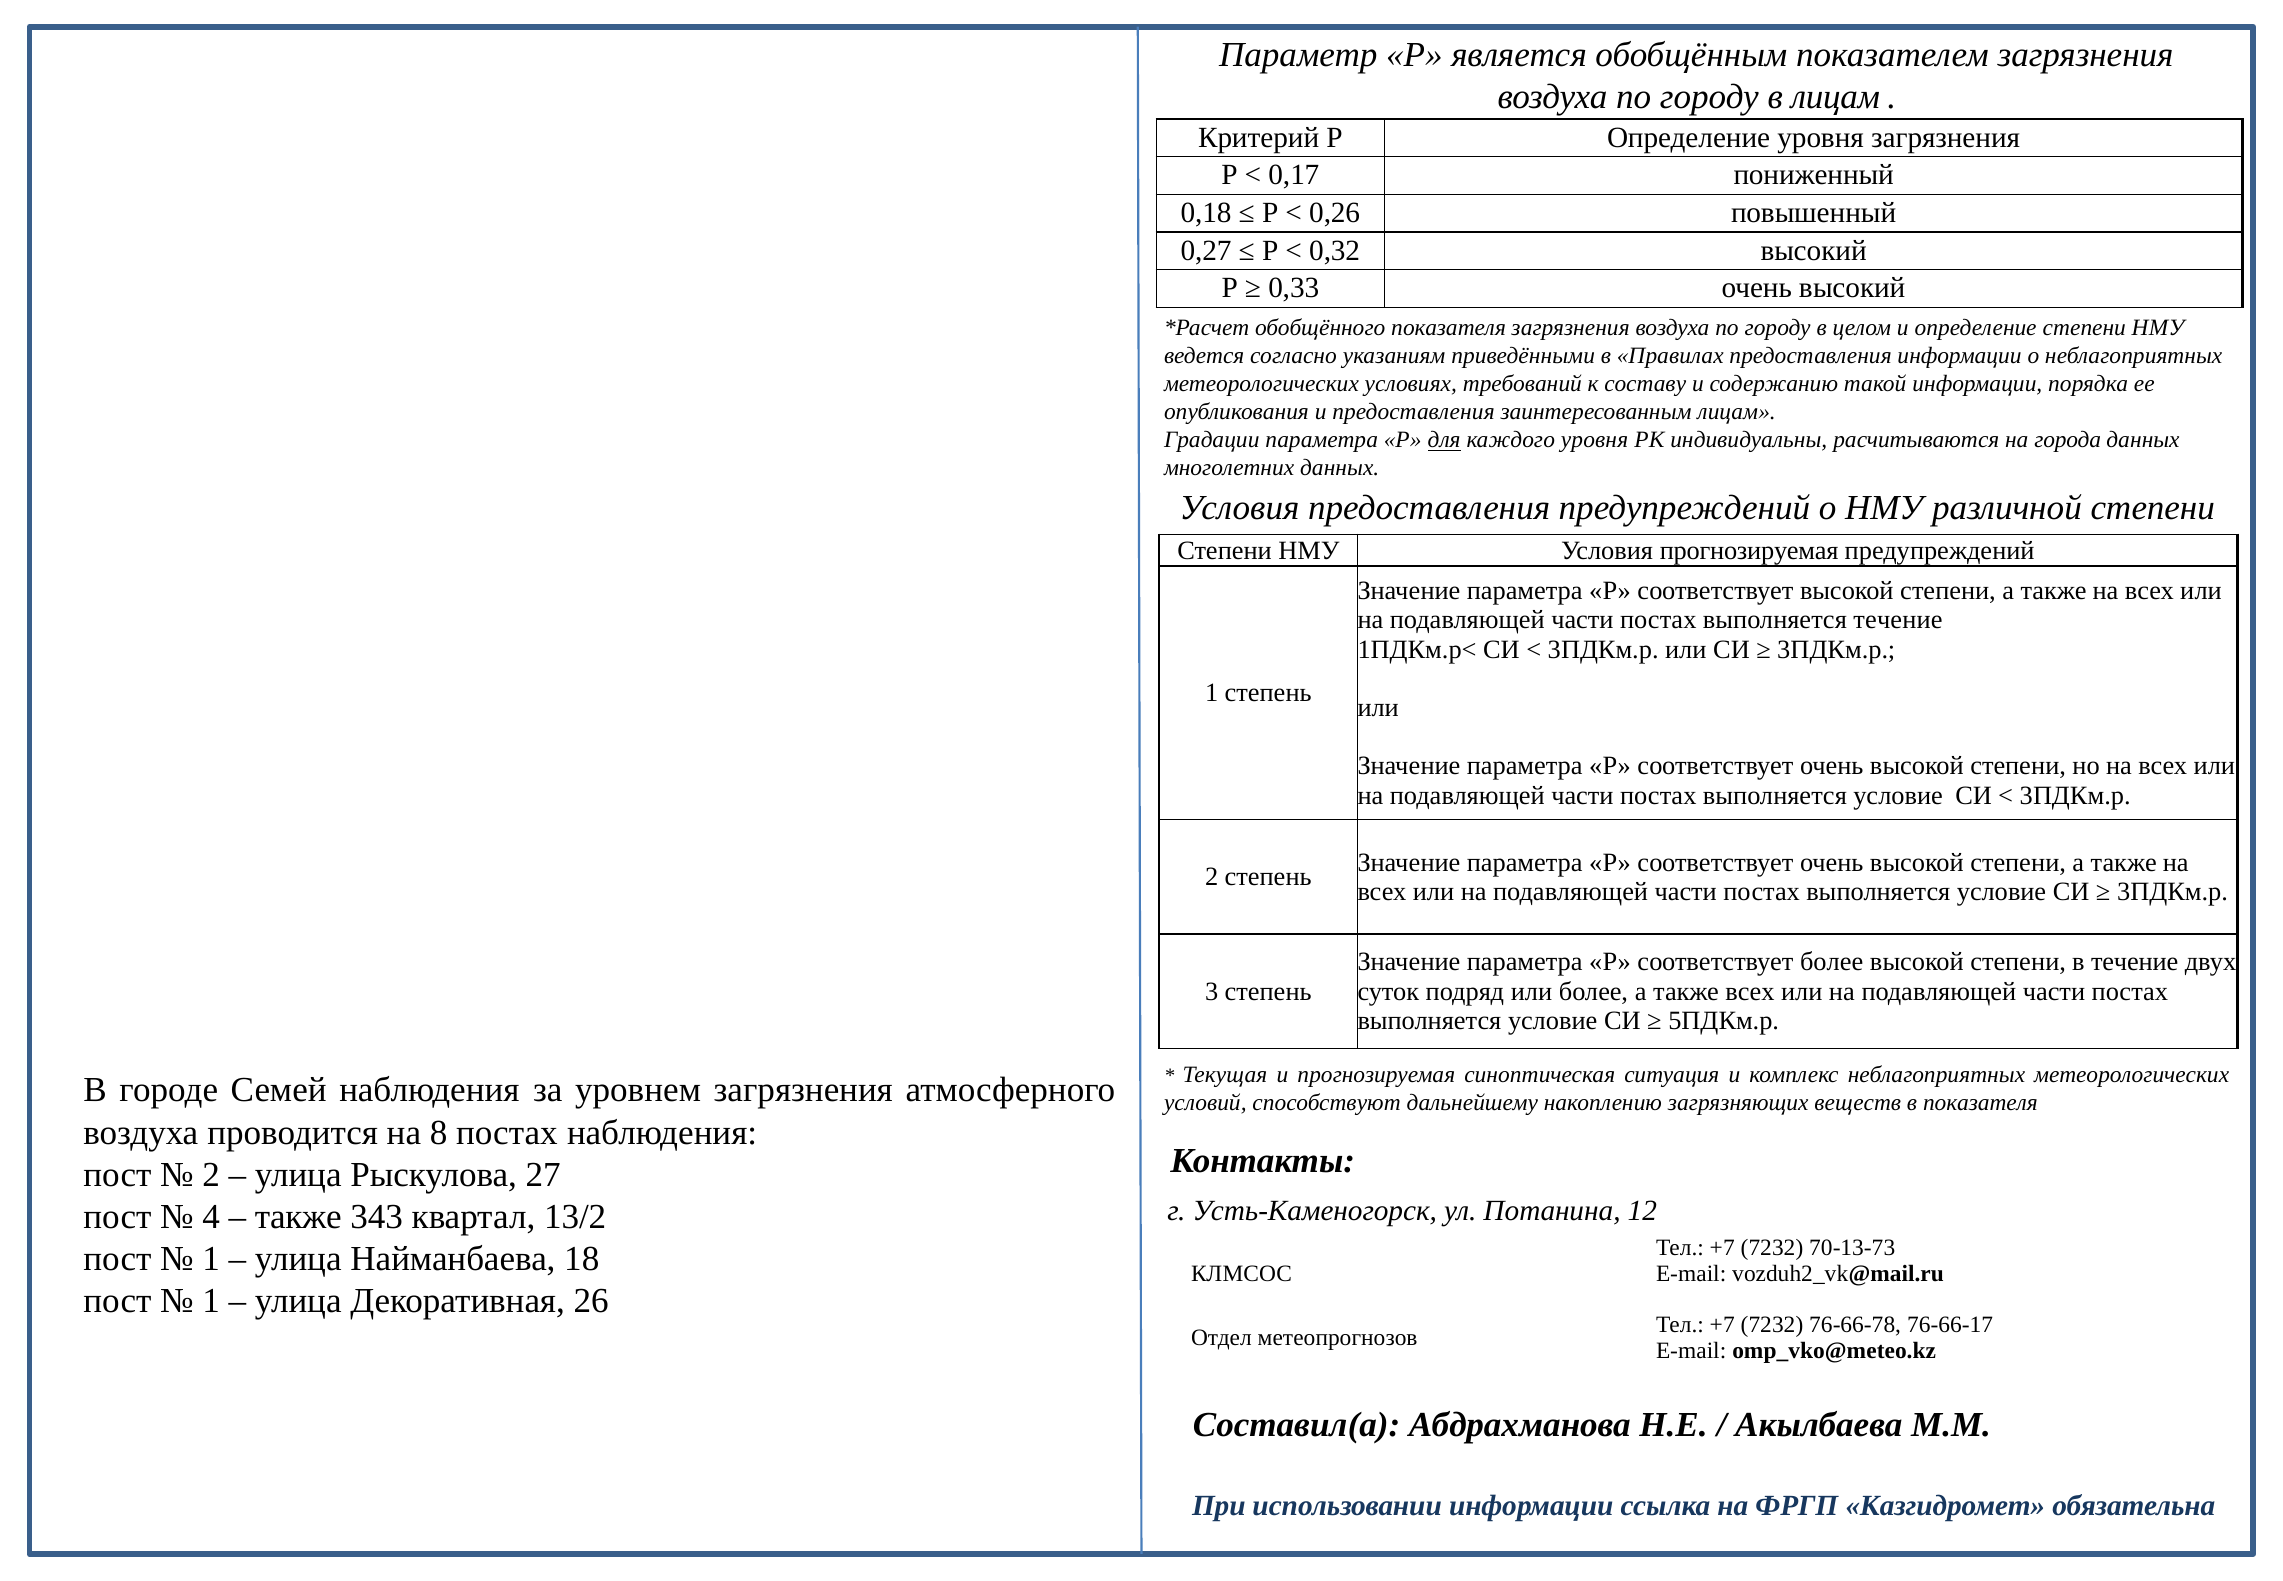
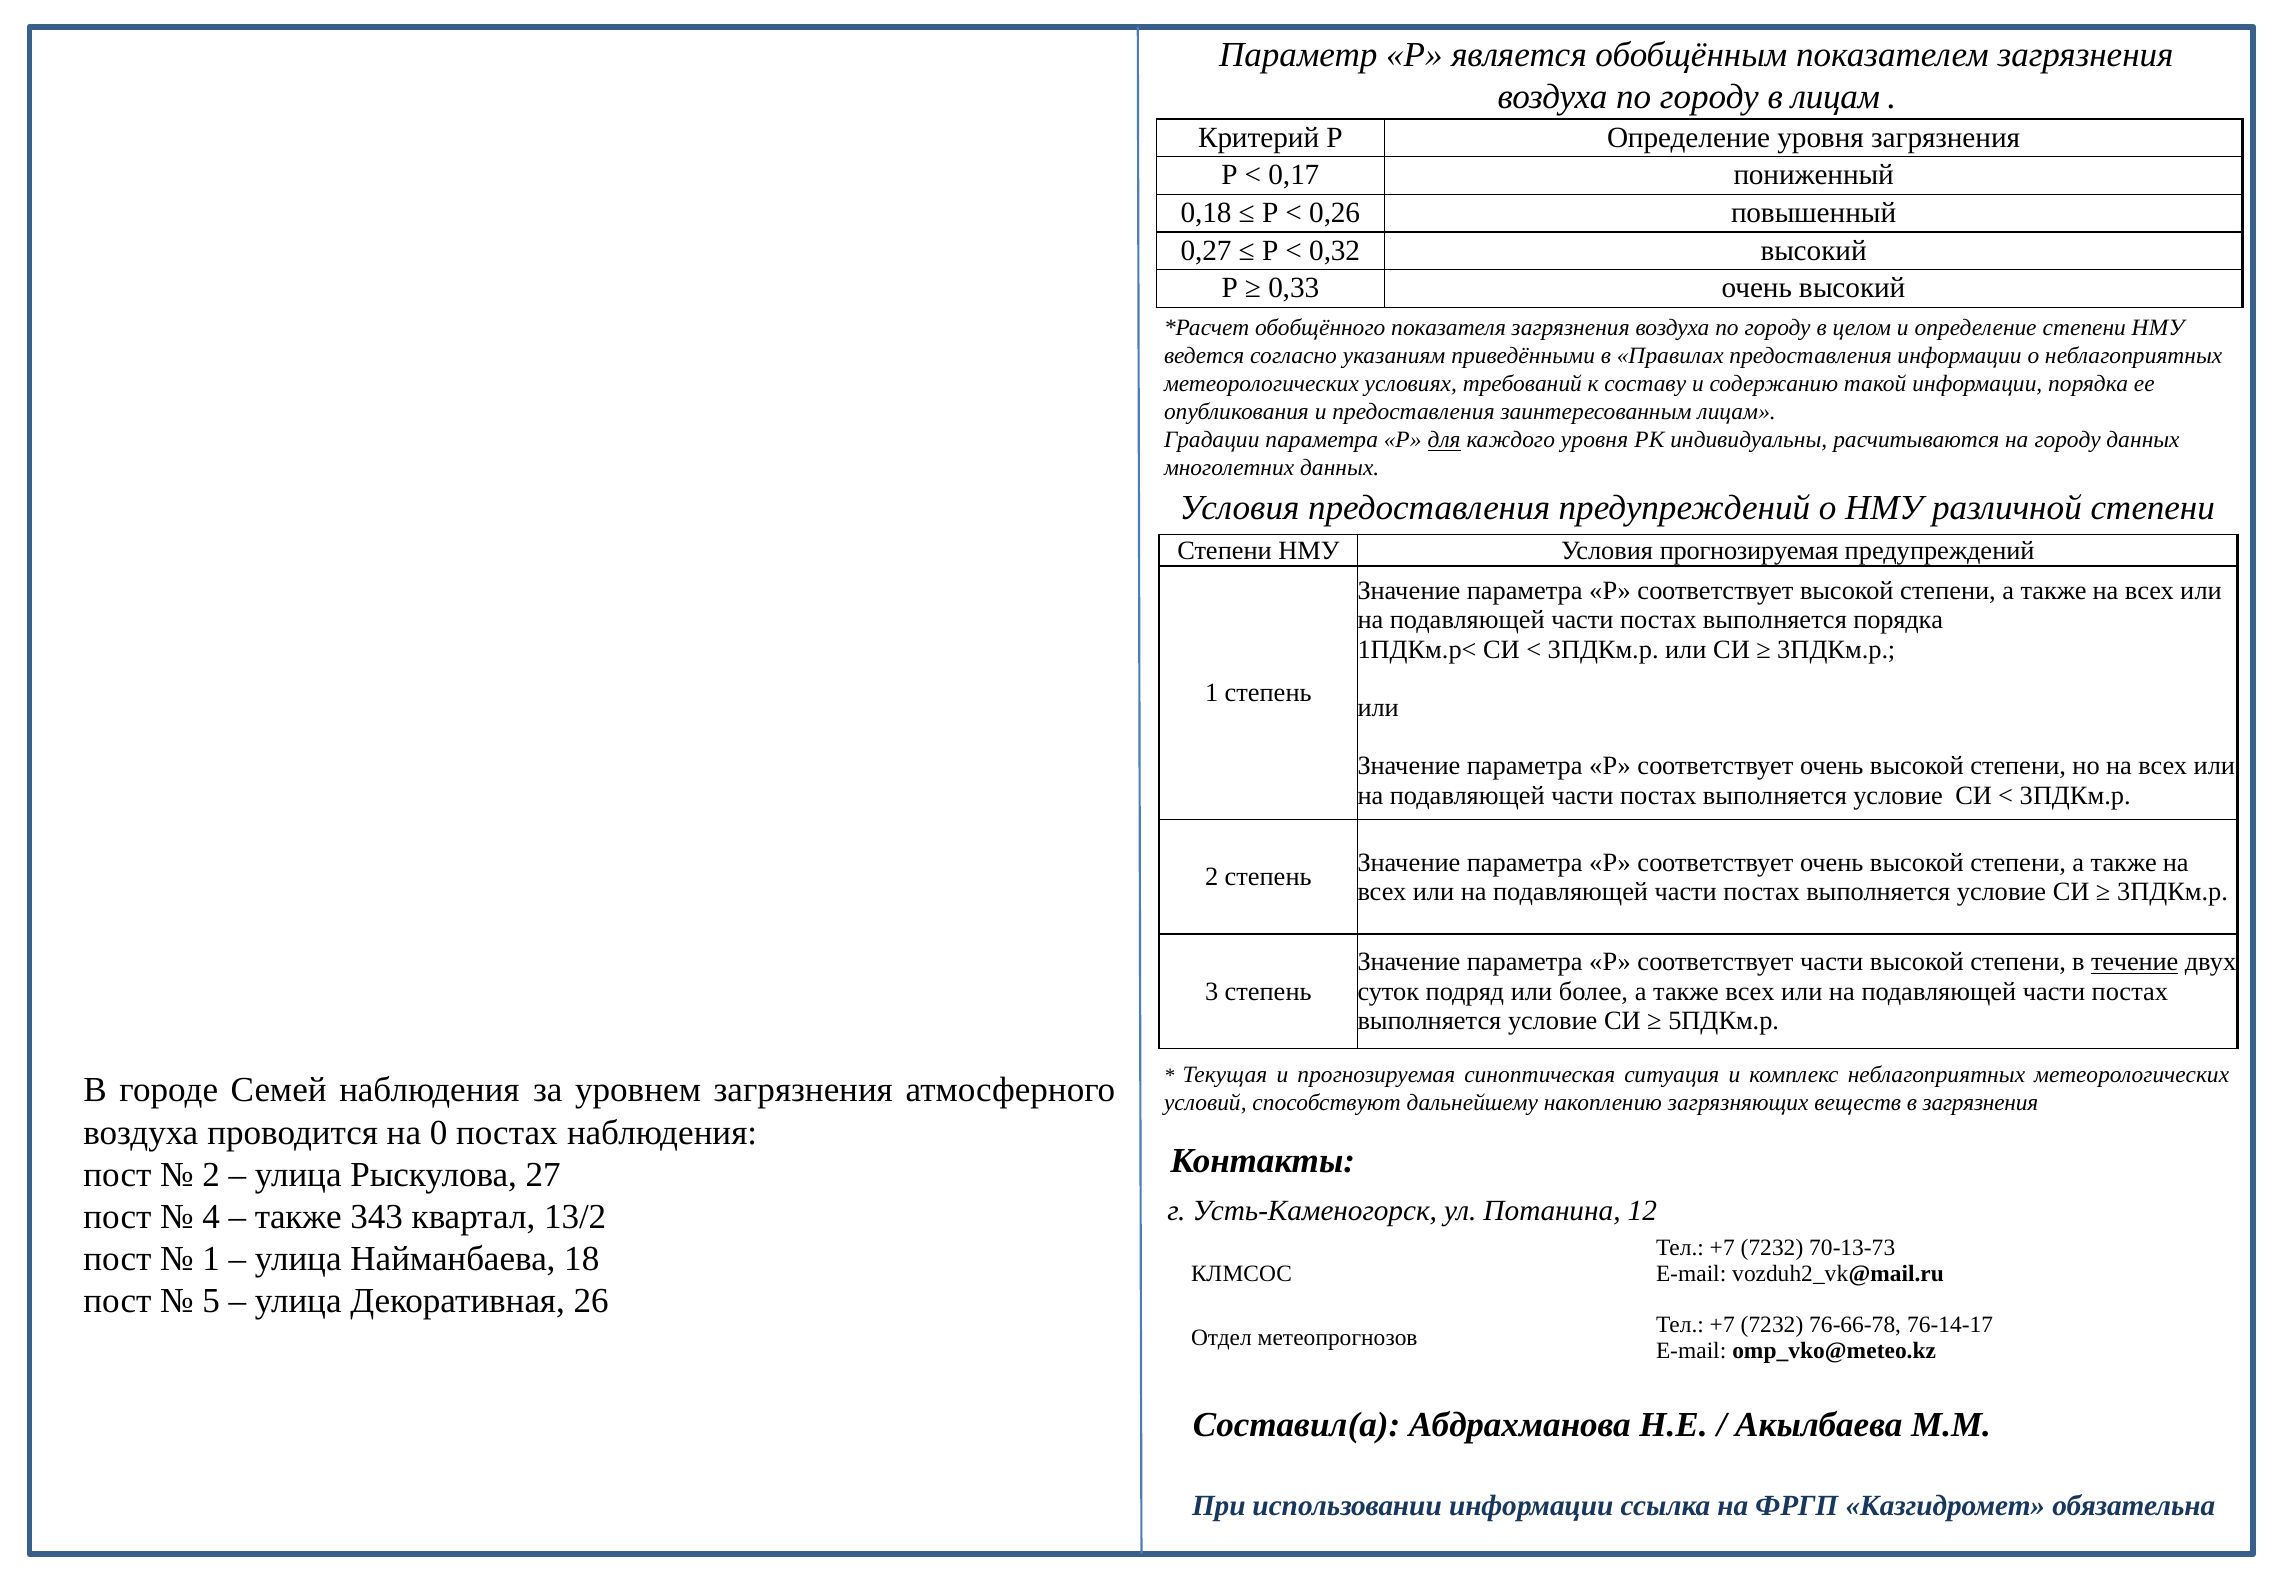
на города: города -> городу (2068, 440)
выполняется течение: течение -> порядка (1898, 620)
соответствует более: более -> части (1832, 962)
течение underline: none -> present (2135, 962)
в показателя: показателя -> загрязнения (1980, 1102)
8: 8 -> 0 (439, 1132)
1: 1 -> 5 (211, 1301)
76-66-17: 76-66-17 -> 76-14-17 (1950, 1324)
